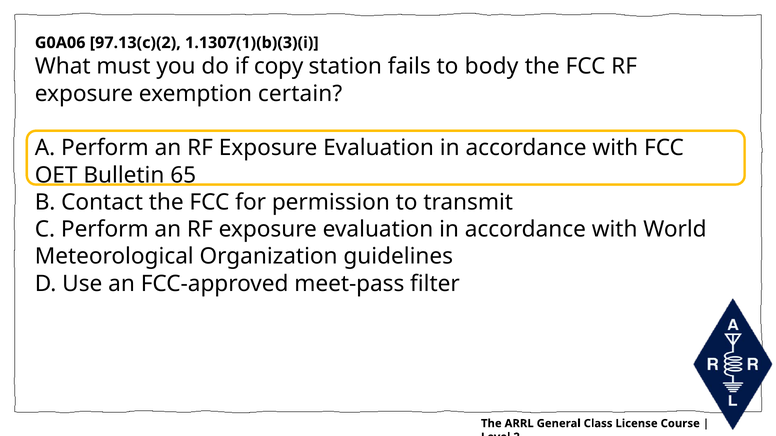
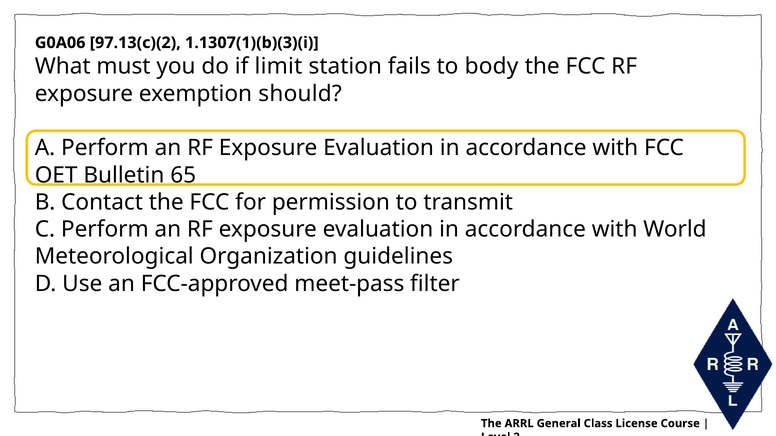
copy: copy -> limit (278, 67)
certain: certain -> should (300, 94)
